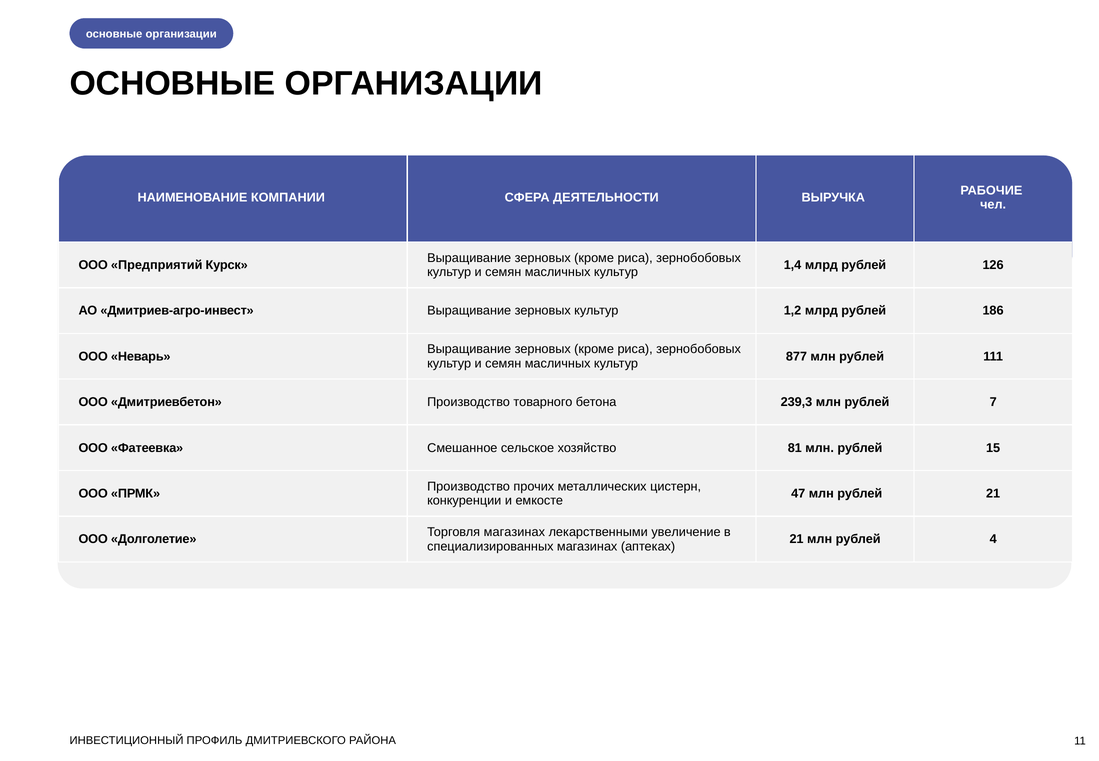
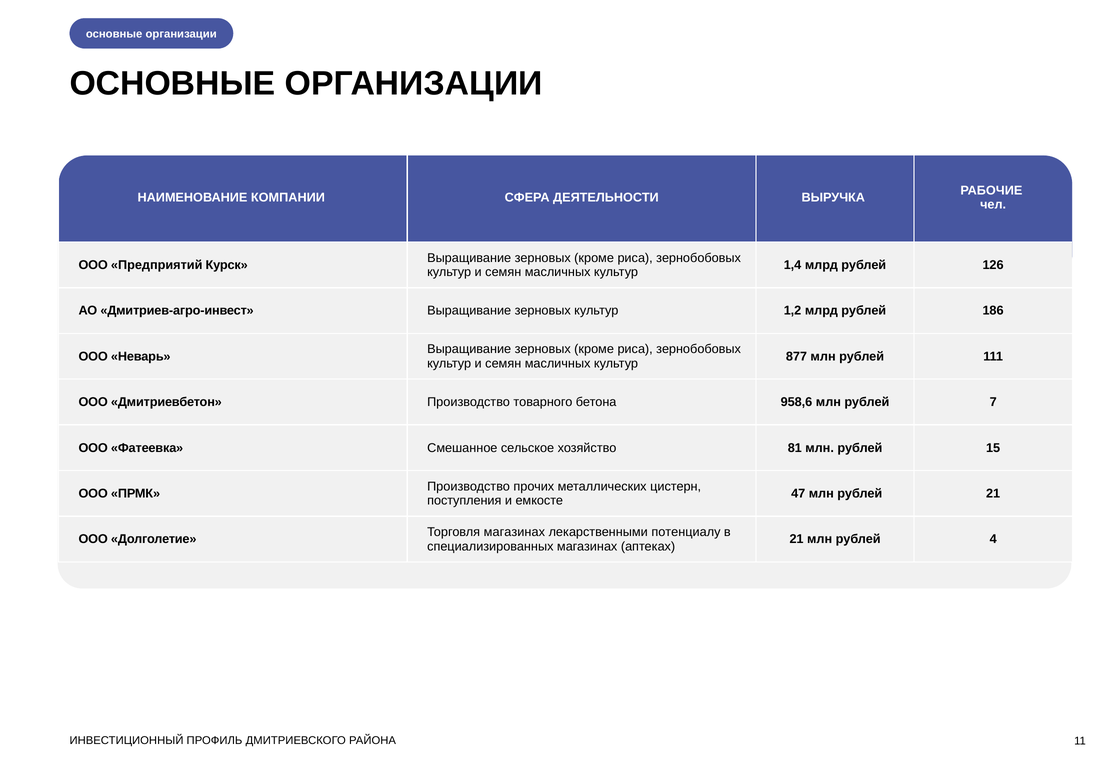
239,3: 239,3 -> 958,6 (796, 402)
конкуренции: конкуренции -> поступления (464, 501)
увеличение: увеличение -> потенциалу (686, 532)
